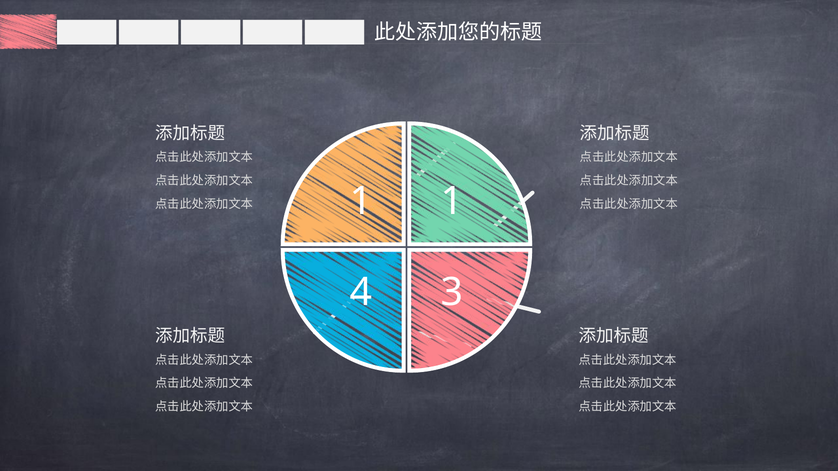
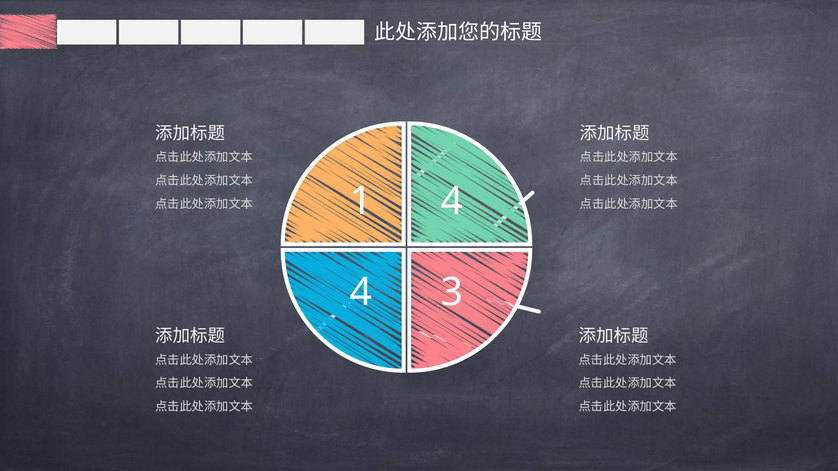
1 1: 1 -> 4 (452, 201)
